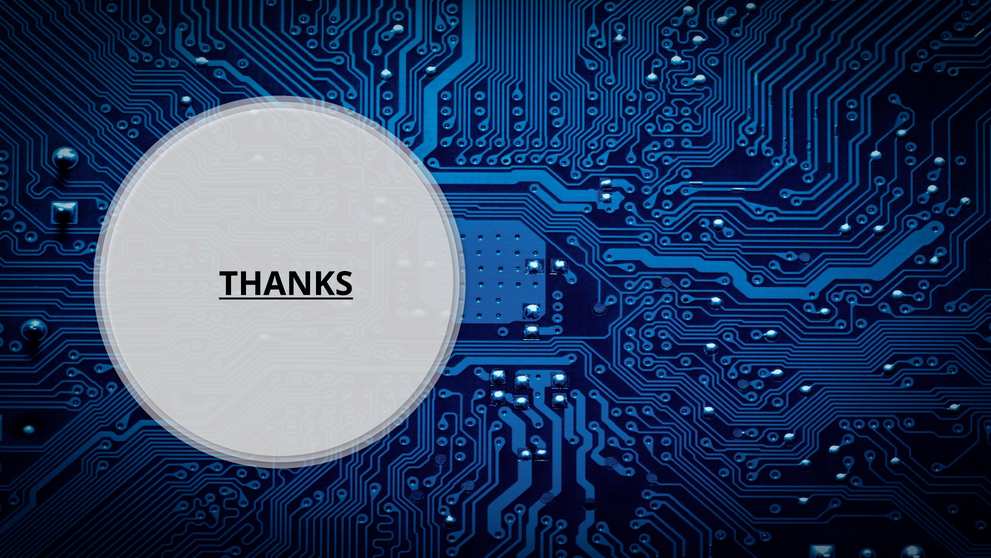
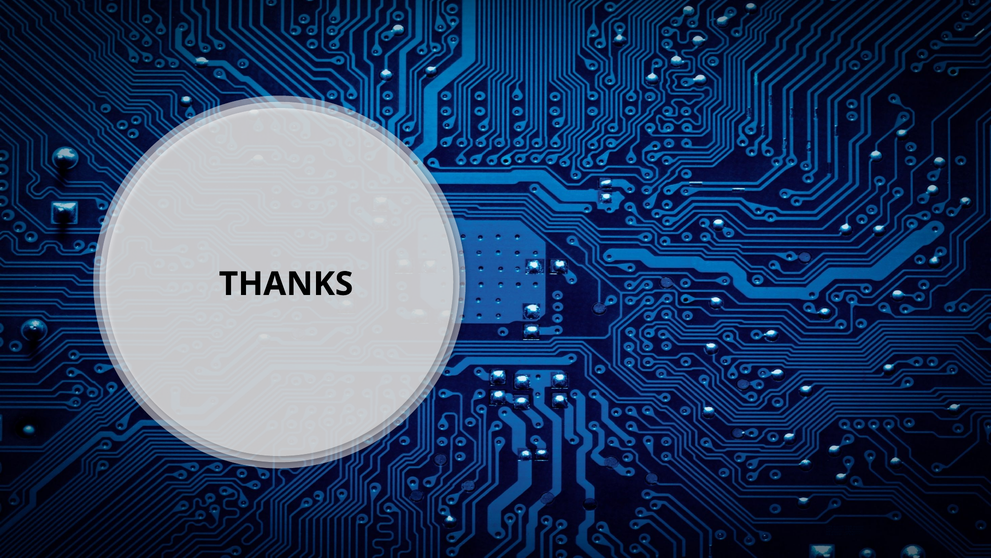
THANKS underline: present -> none (286, 284)
